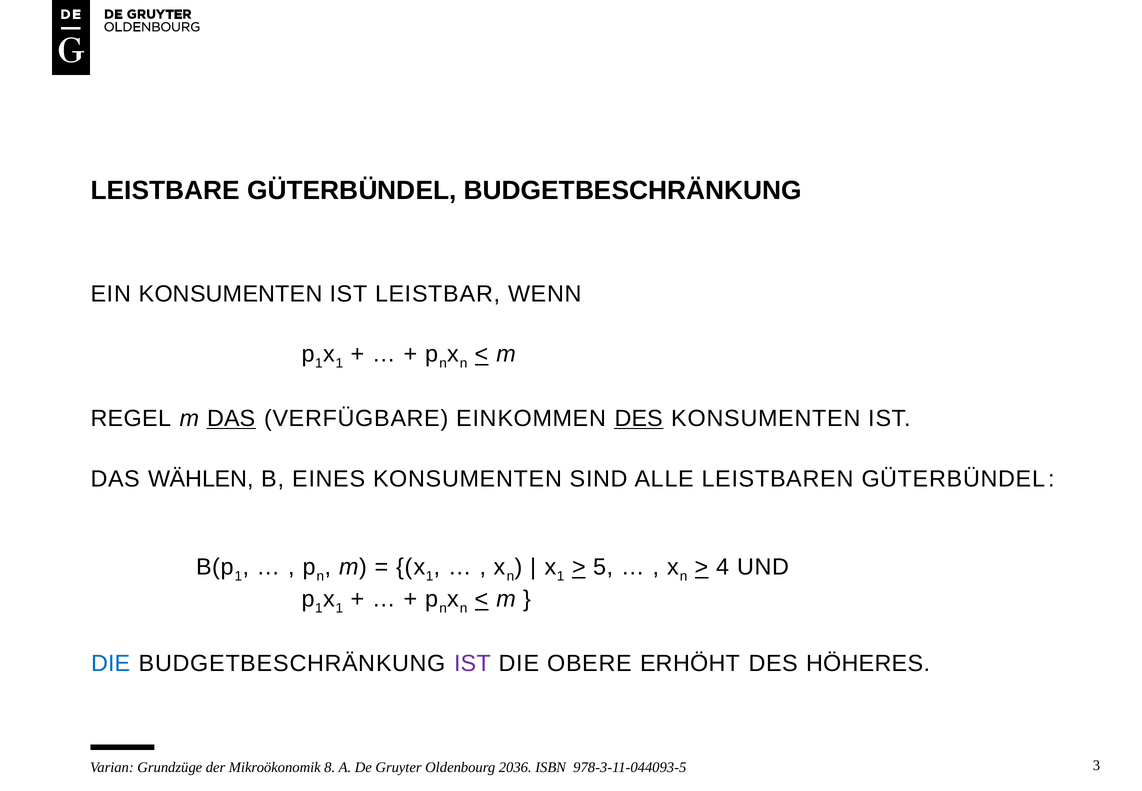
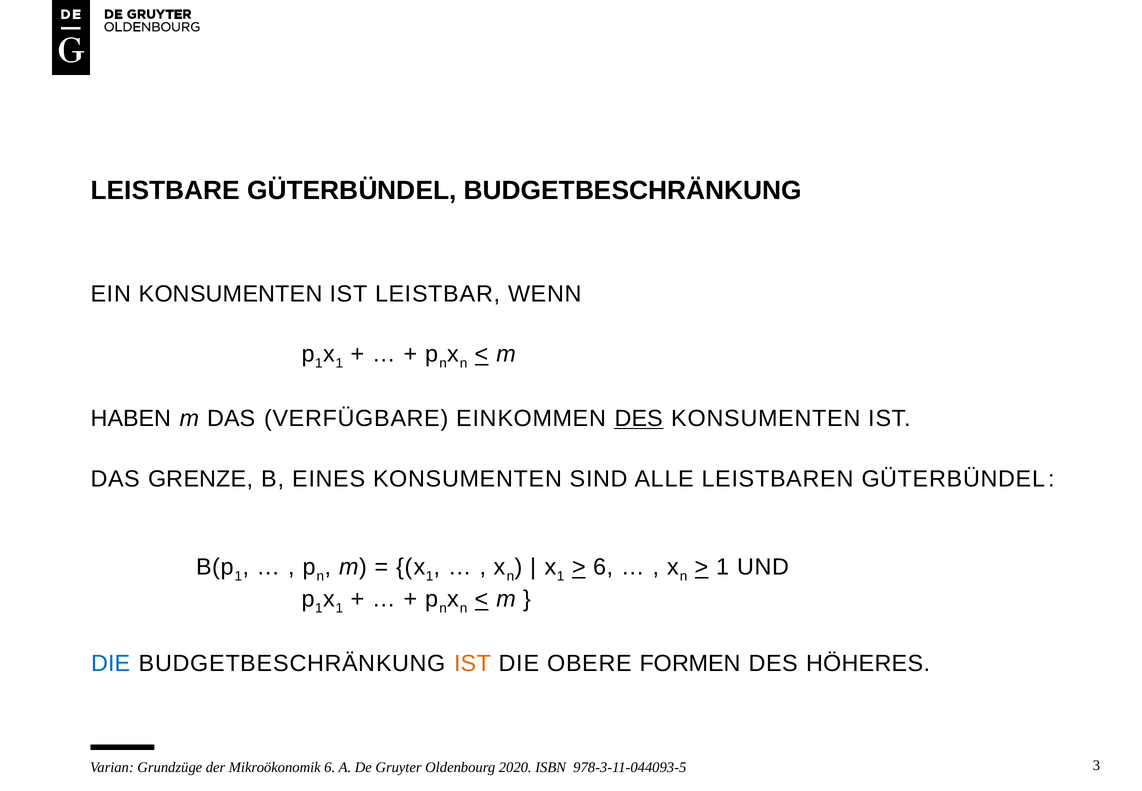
REGEL: REGEL -> HABEN (131, 418)
DAS underline: present -> none (231, 418)
WÄHLEN: WÄHLEN -> GRENZE (201, 479)
5: 5 -> 6 (603, 567)
4: 4 -> 1 (723, 567)
IST colour: purple -> orange (472, 663)
ERHÖHT: ERHÖHT -> FORMEN (690, 663)
Mikroökonomik 8: 8 -> 6 (330, 767)
2036: 2036 -> 2020 (515, 767)
